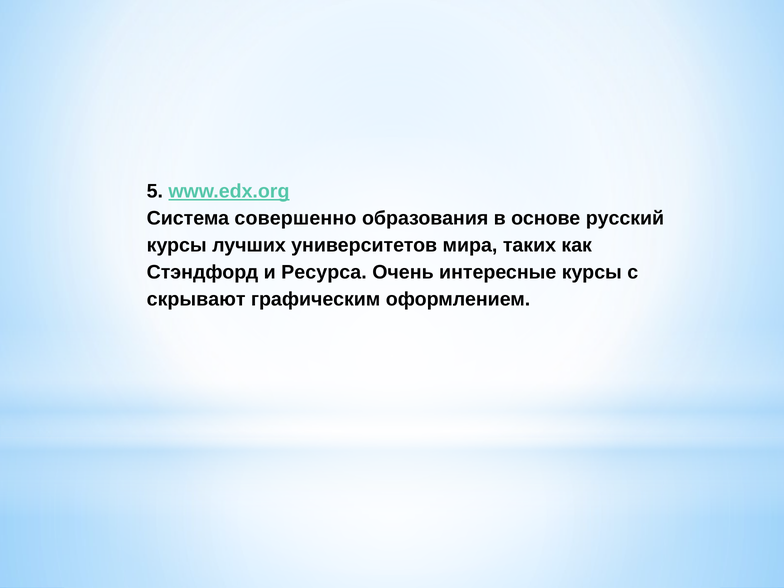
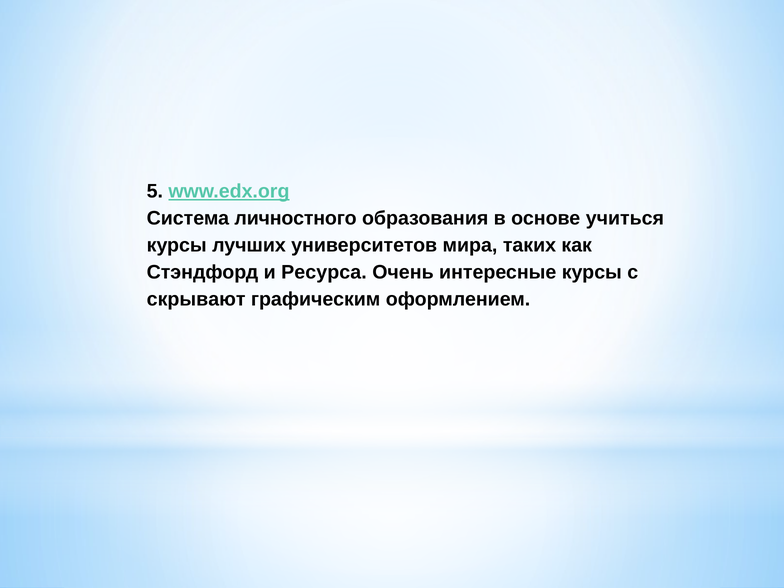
совершенно: совершенно -> личностного (296, 218)
русский: русский -> учиться (625, 218)
